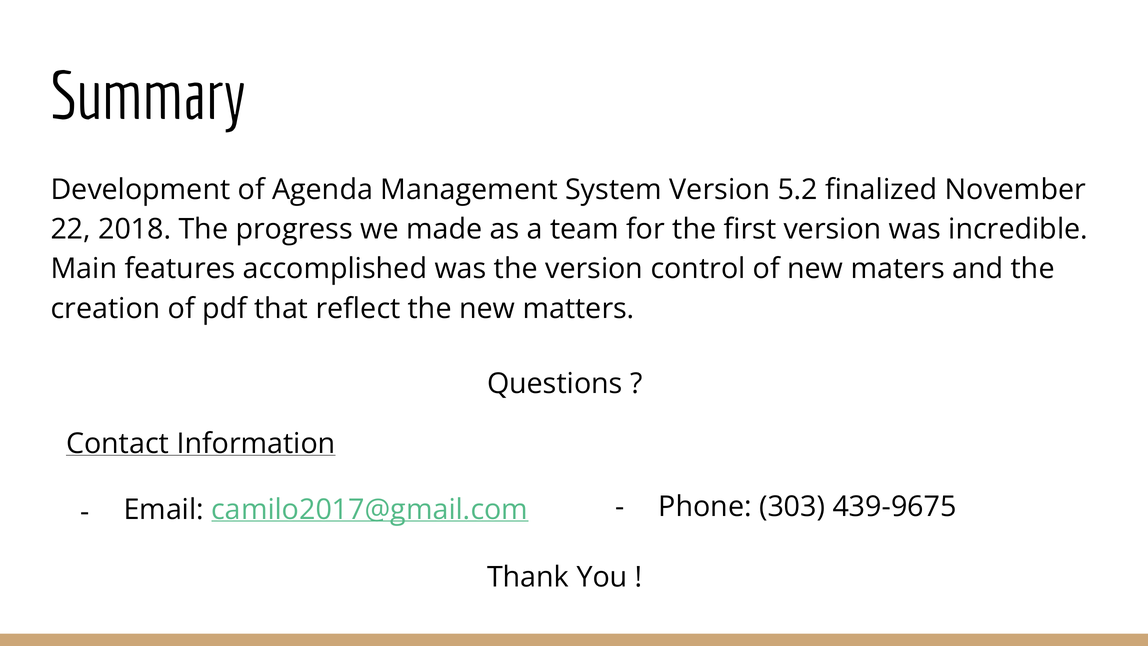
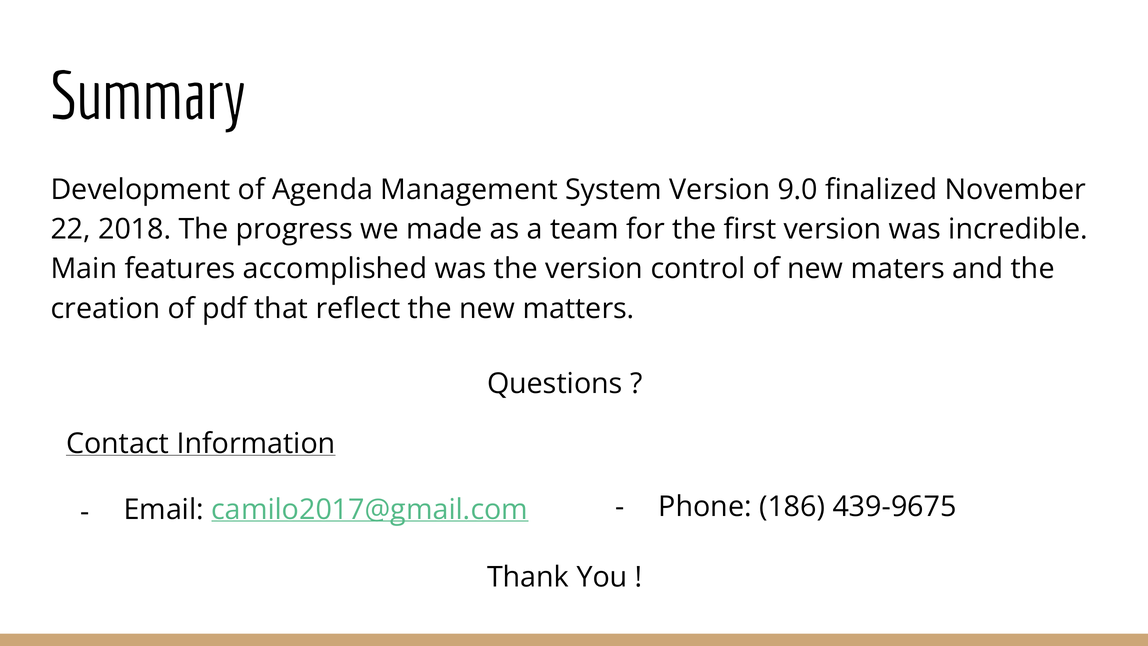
5.2: 5.2 -> 9.0 (798, 190)
303: 303 -> 186 (792, 507)
